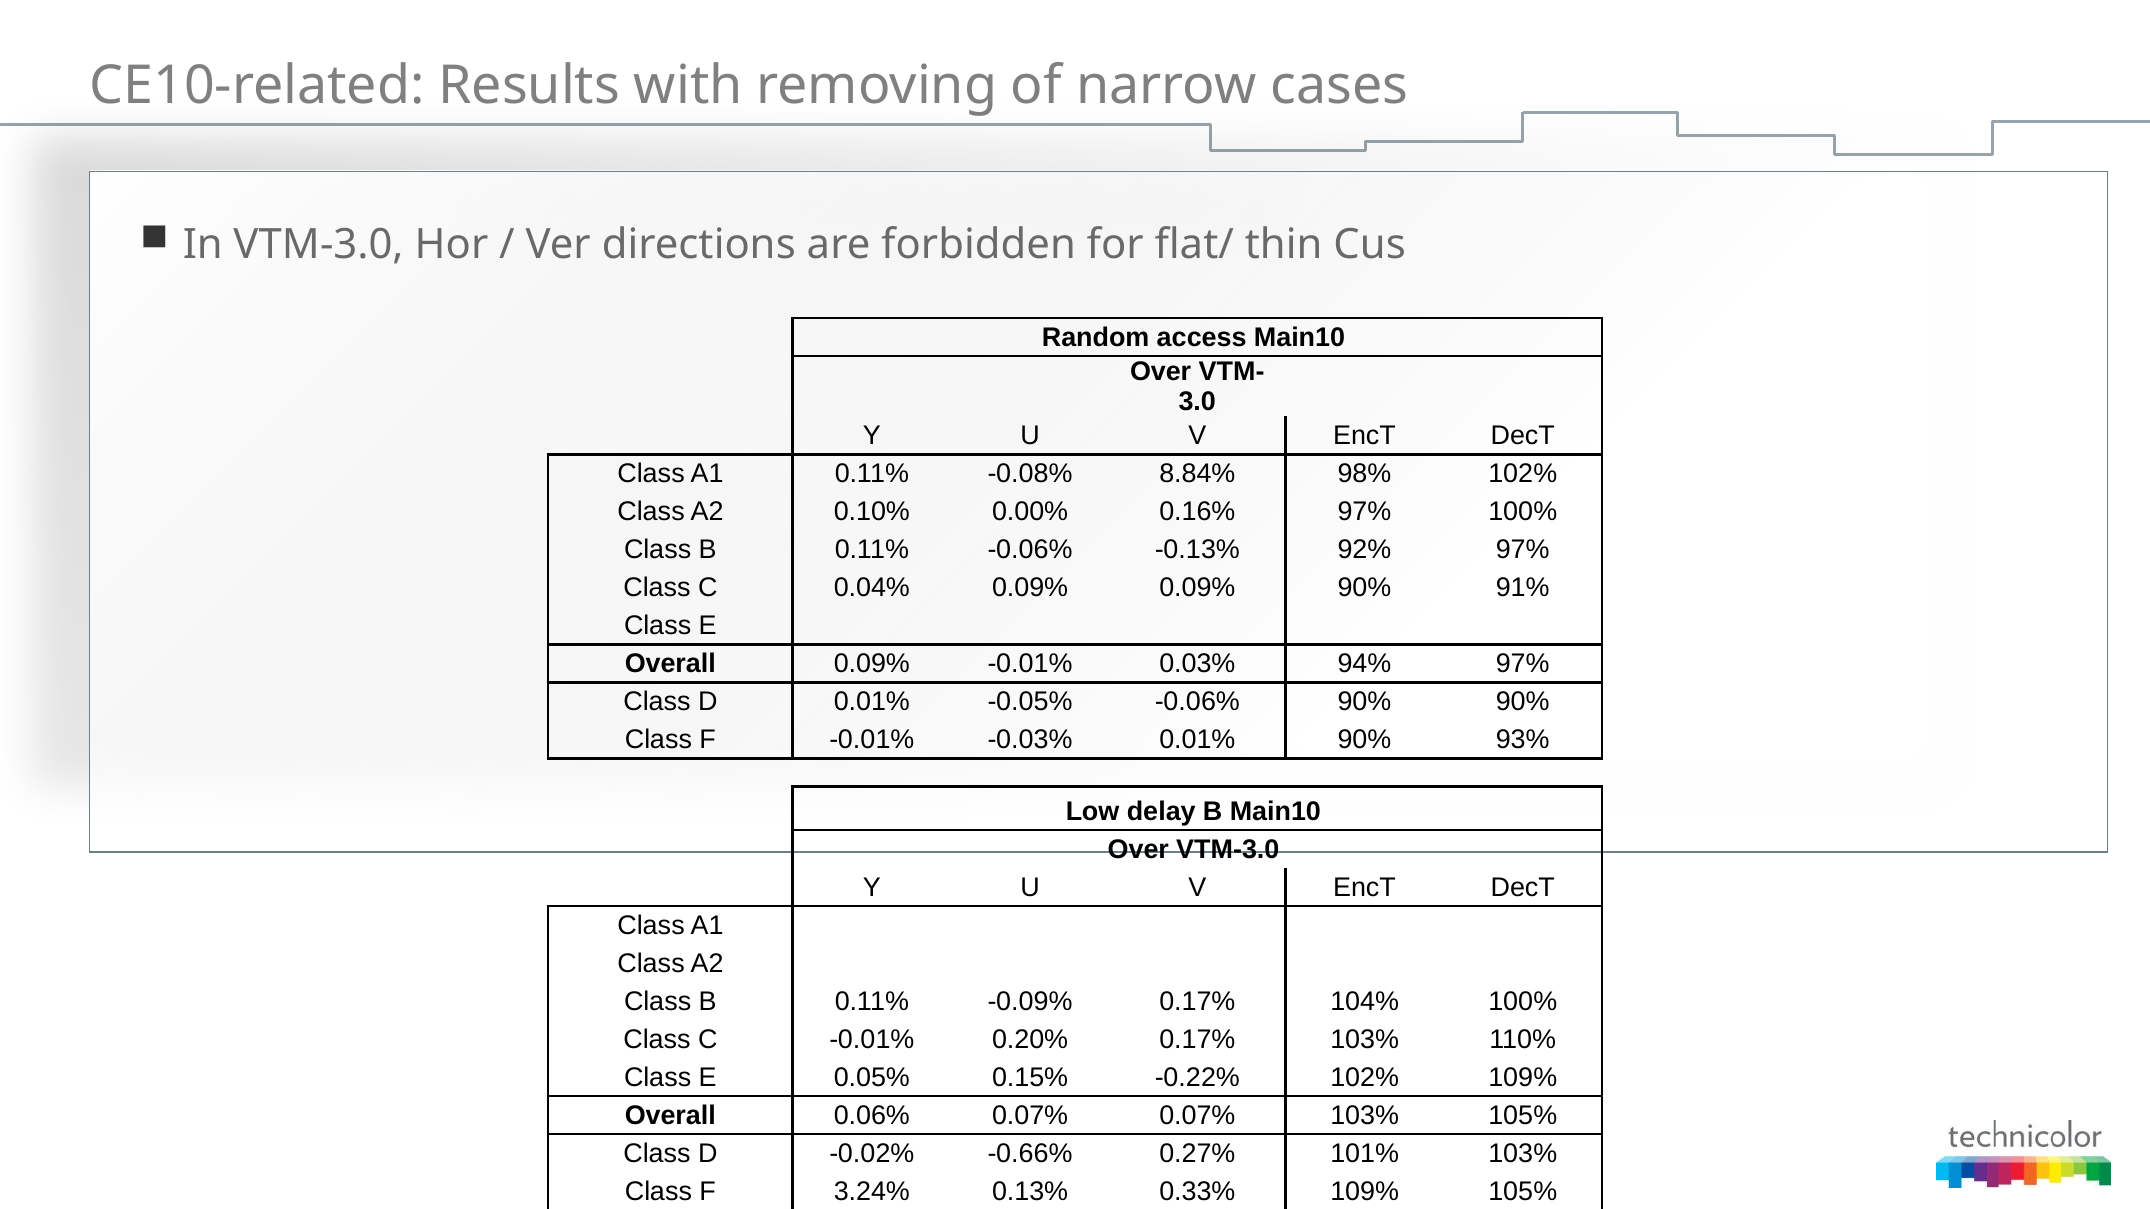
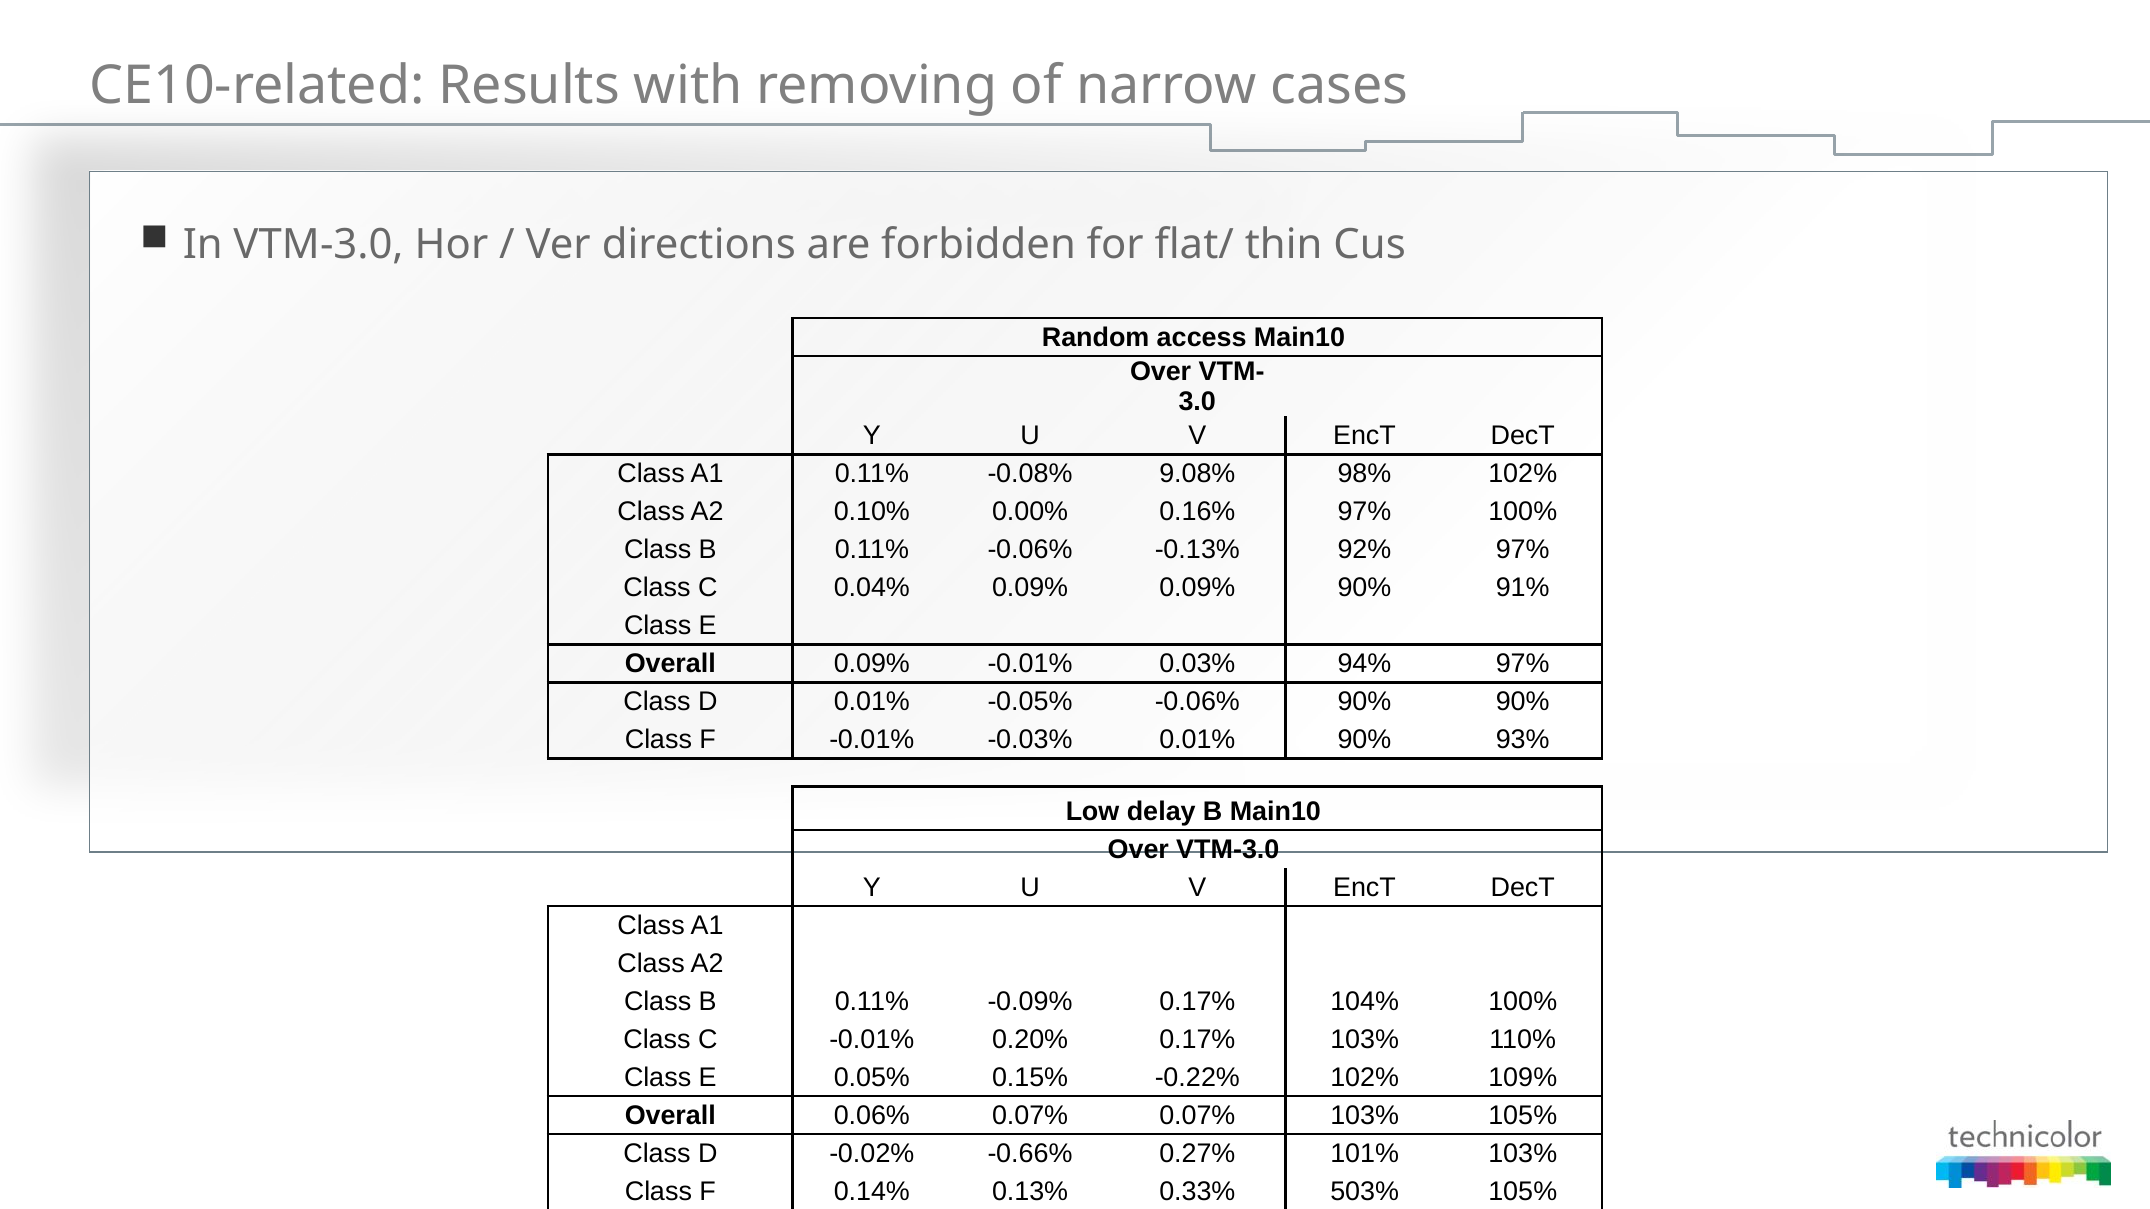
8.84%: 8.84% -> 9.08% (1197, 474)
3.24%: 3.24% -> 0.14% (872, 1192)
0.33% 109%: 109% -> 503% (1365, 1192)
